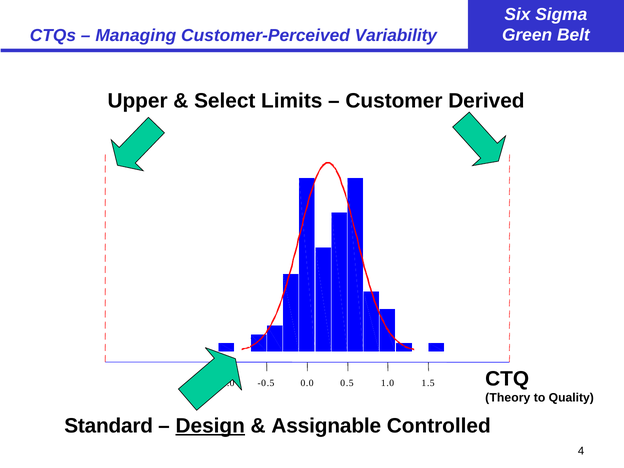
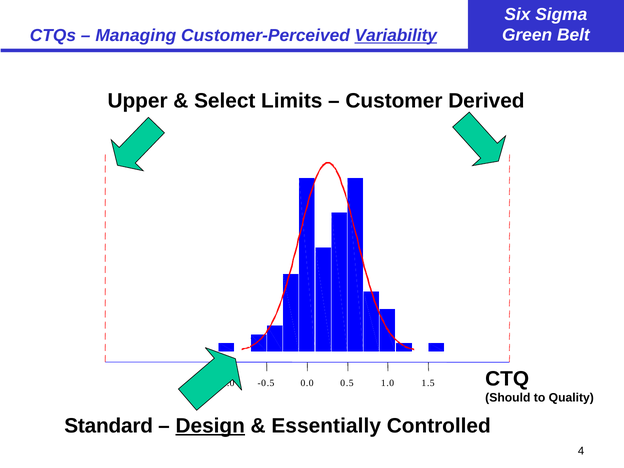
Variability underline: none -> present (396, 35)
Theory: Theory -> Should (508, 398)
Assignable: Assignable -> Essentially (326, 426)
